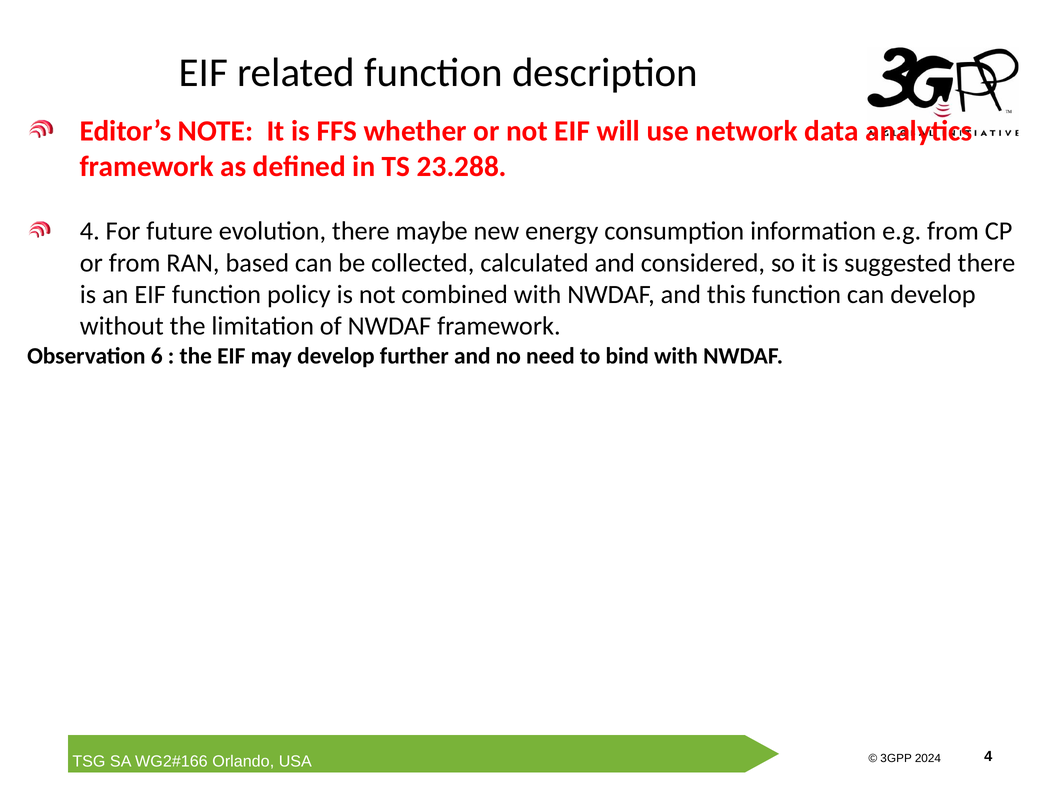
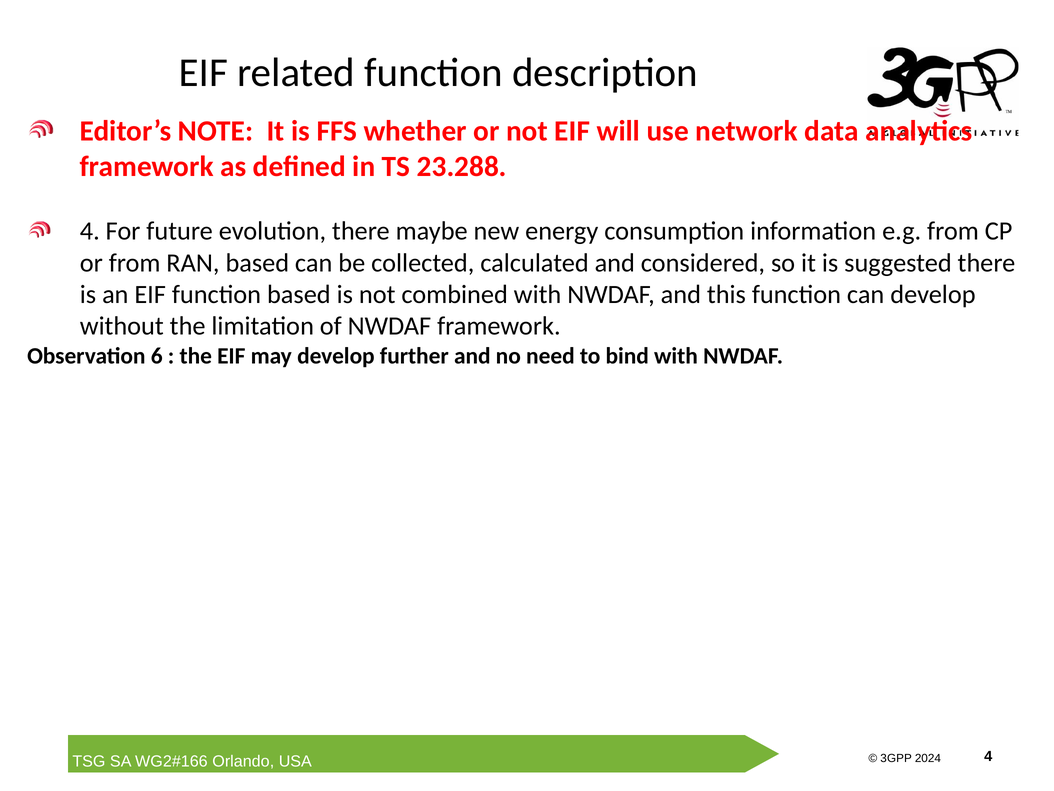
function policy: policy -> based (299, 294)
